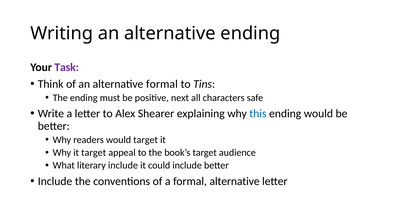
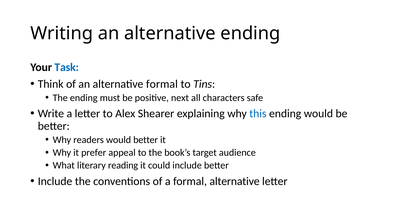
Task colour: purple -> blue (67, 67)
would target: target -> better (146, 140)
it target: target -> prefer (94, 153)
literary include: include -> reading (123, 165)
